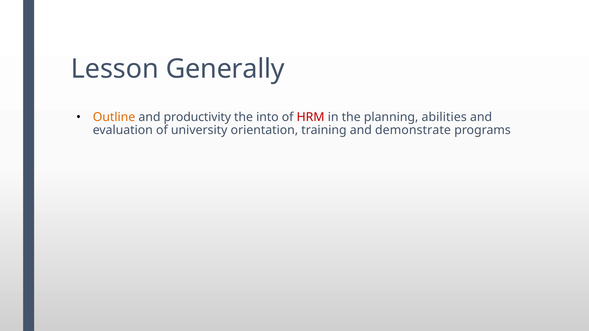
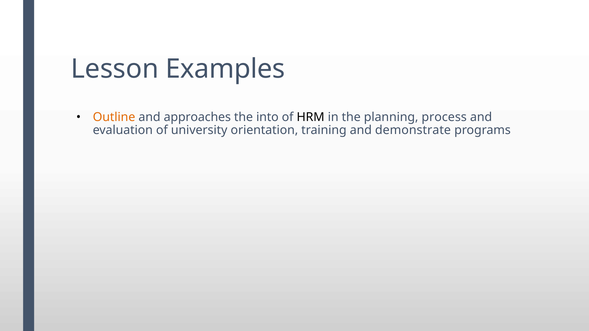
Generally: Generally -> Examples (225, 69)
productivity: productivity -> approaches (197, 117)
HRM colour: red -> black (311, 117)
abilities: abilities -> process (444, 117)
